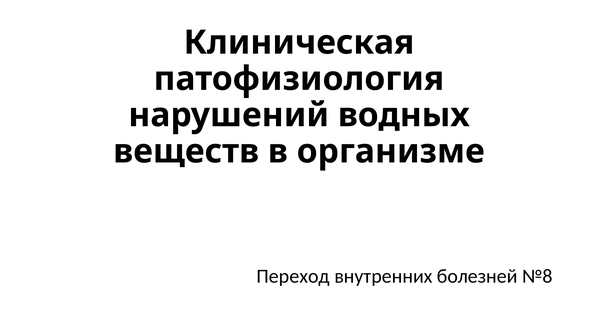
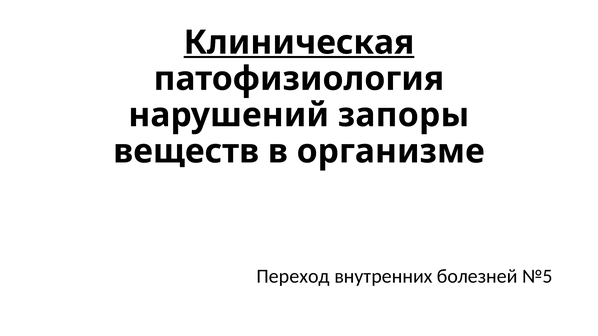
Клиническая underline: none -> present (299, 43)
водных: водных -> запоры (404, 115)
№8: №8 -> №5 (537, 277)
